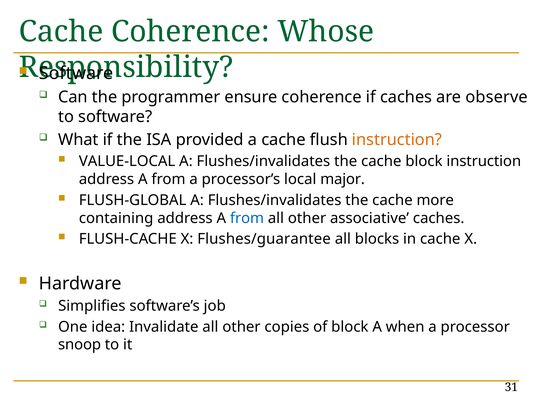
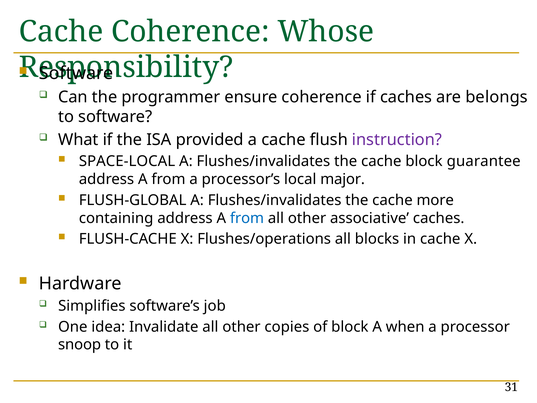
observe: observe -> belongs (497, 97)
instruction colour: orange -> purple (397, 140)
VALUE-LOCAL: VALUE-LOCAL -> SPACE-LOCAL (127, 161)
block instruction: instruction -> guarantee (484, 161)
Flushes/guarantee: Flushes/guarantee -> Flushes/operations (264, 239)
